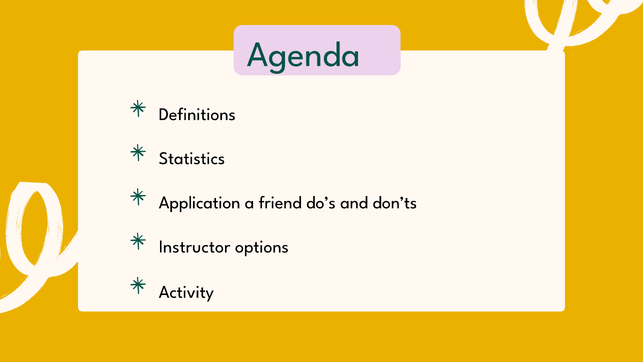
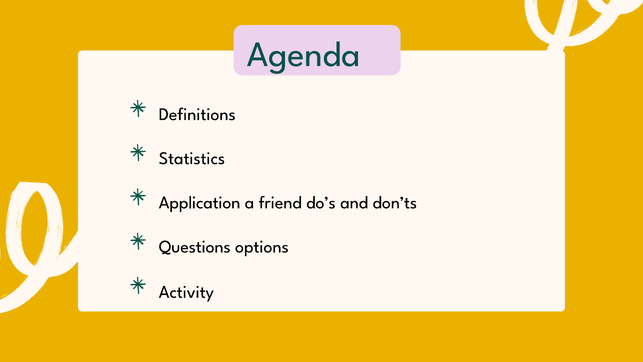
Instructor: Instructor -> Questions (195, 246)
